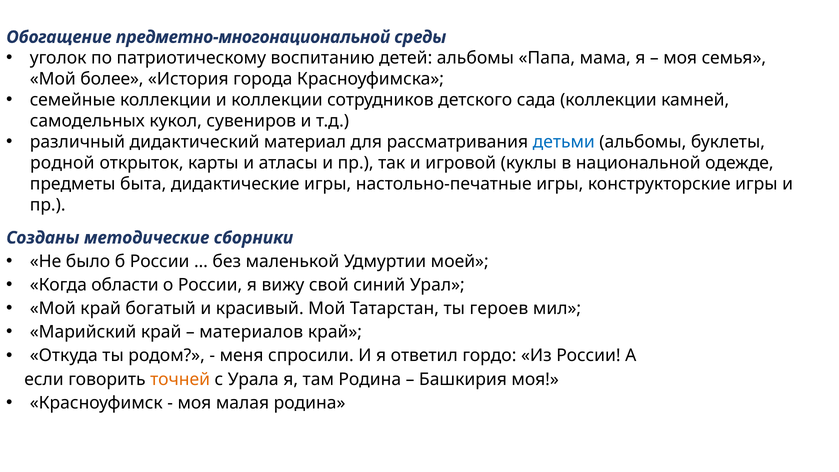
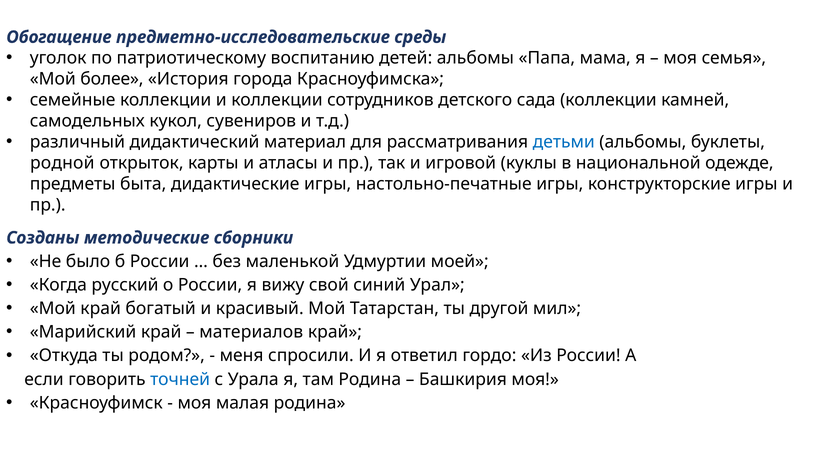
предметно-многонациональной: предметно-многонациональной -> предметно-исследовательские (253, 37)
области: области -> русский (125, 285)
героев: героев -> другой (499, 309)
точней colour: orange -> blue (180, 379)
